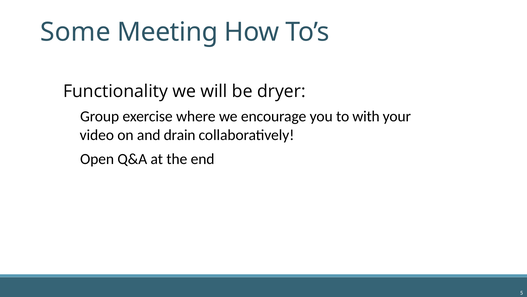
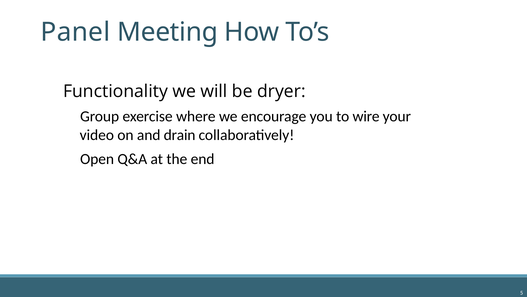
Some: Some -> Panel (75, 32)
with: with -> wire (366, 116)
